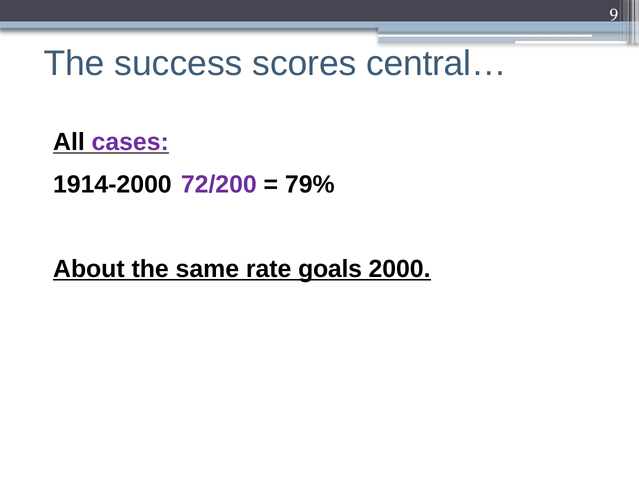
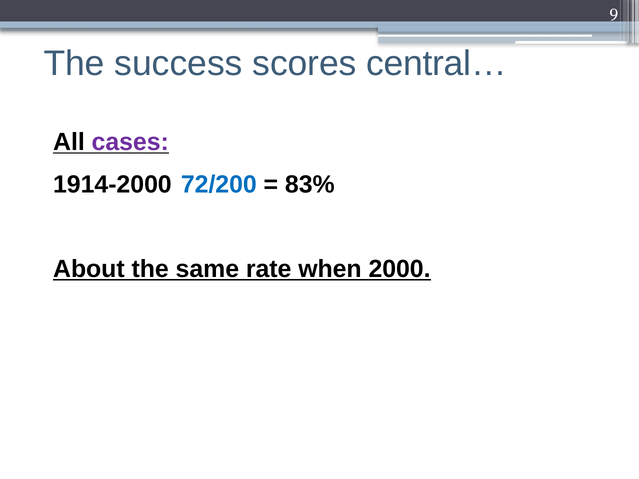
72/200 colour: purple -> blue (219, 185)
79%: 79% -> 83% (310, 185)
goals: goals -> when (330, 269)
